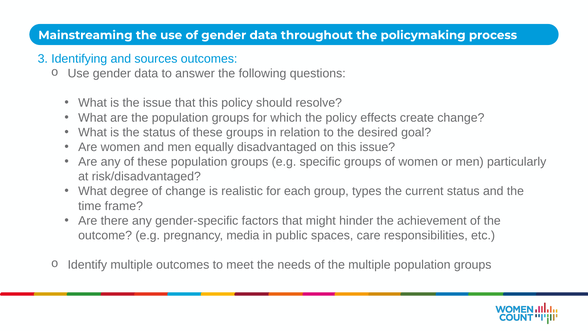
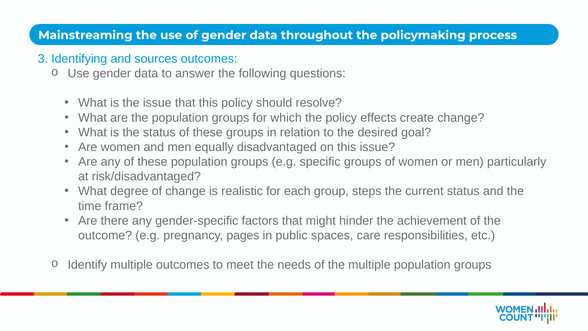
types: types -> steps (367, 191)
media: media -> pages (243, 235)
